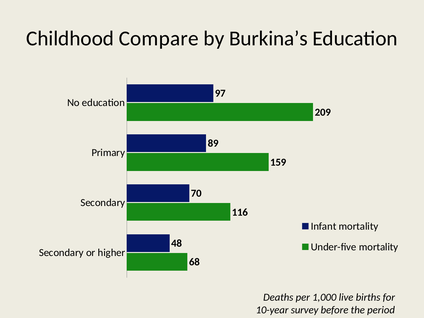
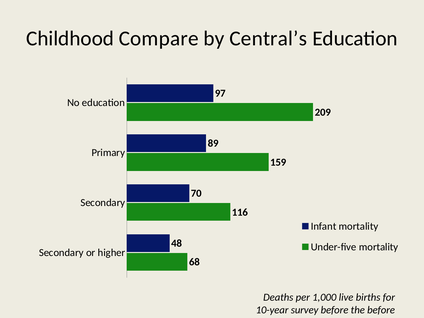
Burkina’s: Burkina’s -> Central’s (268, 39)
the period: period -> before (381, 310)
